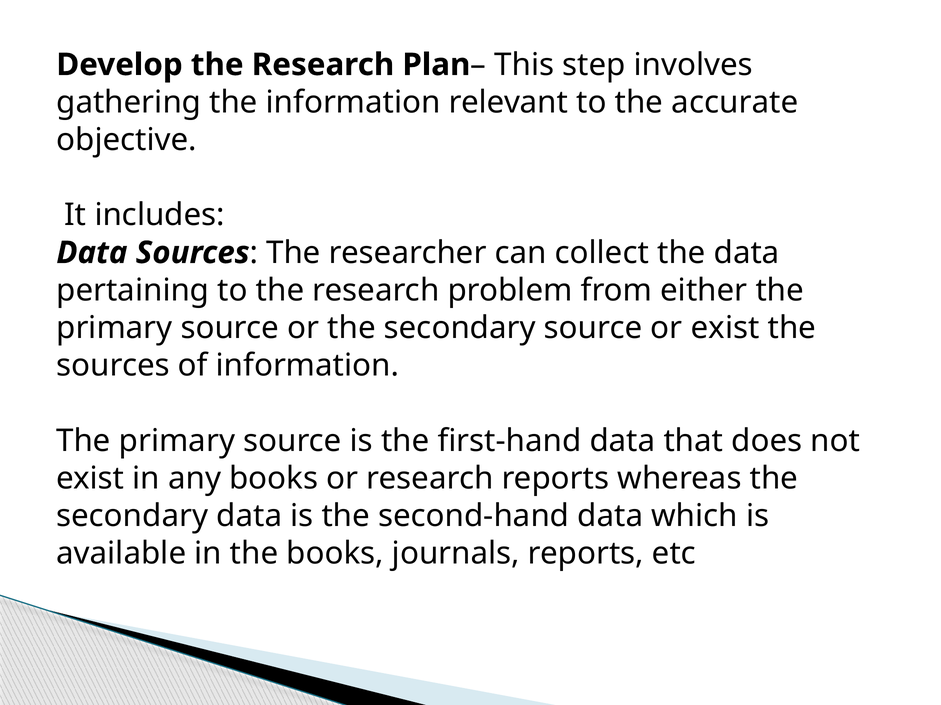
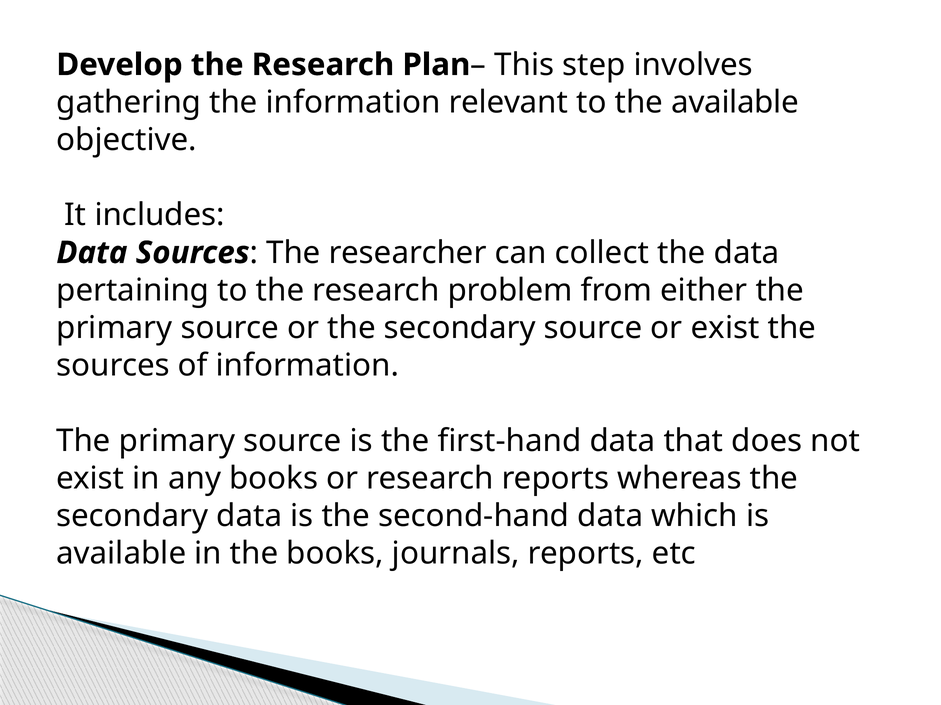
the accurate: accurate -> available (735, 102)
